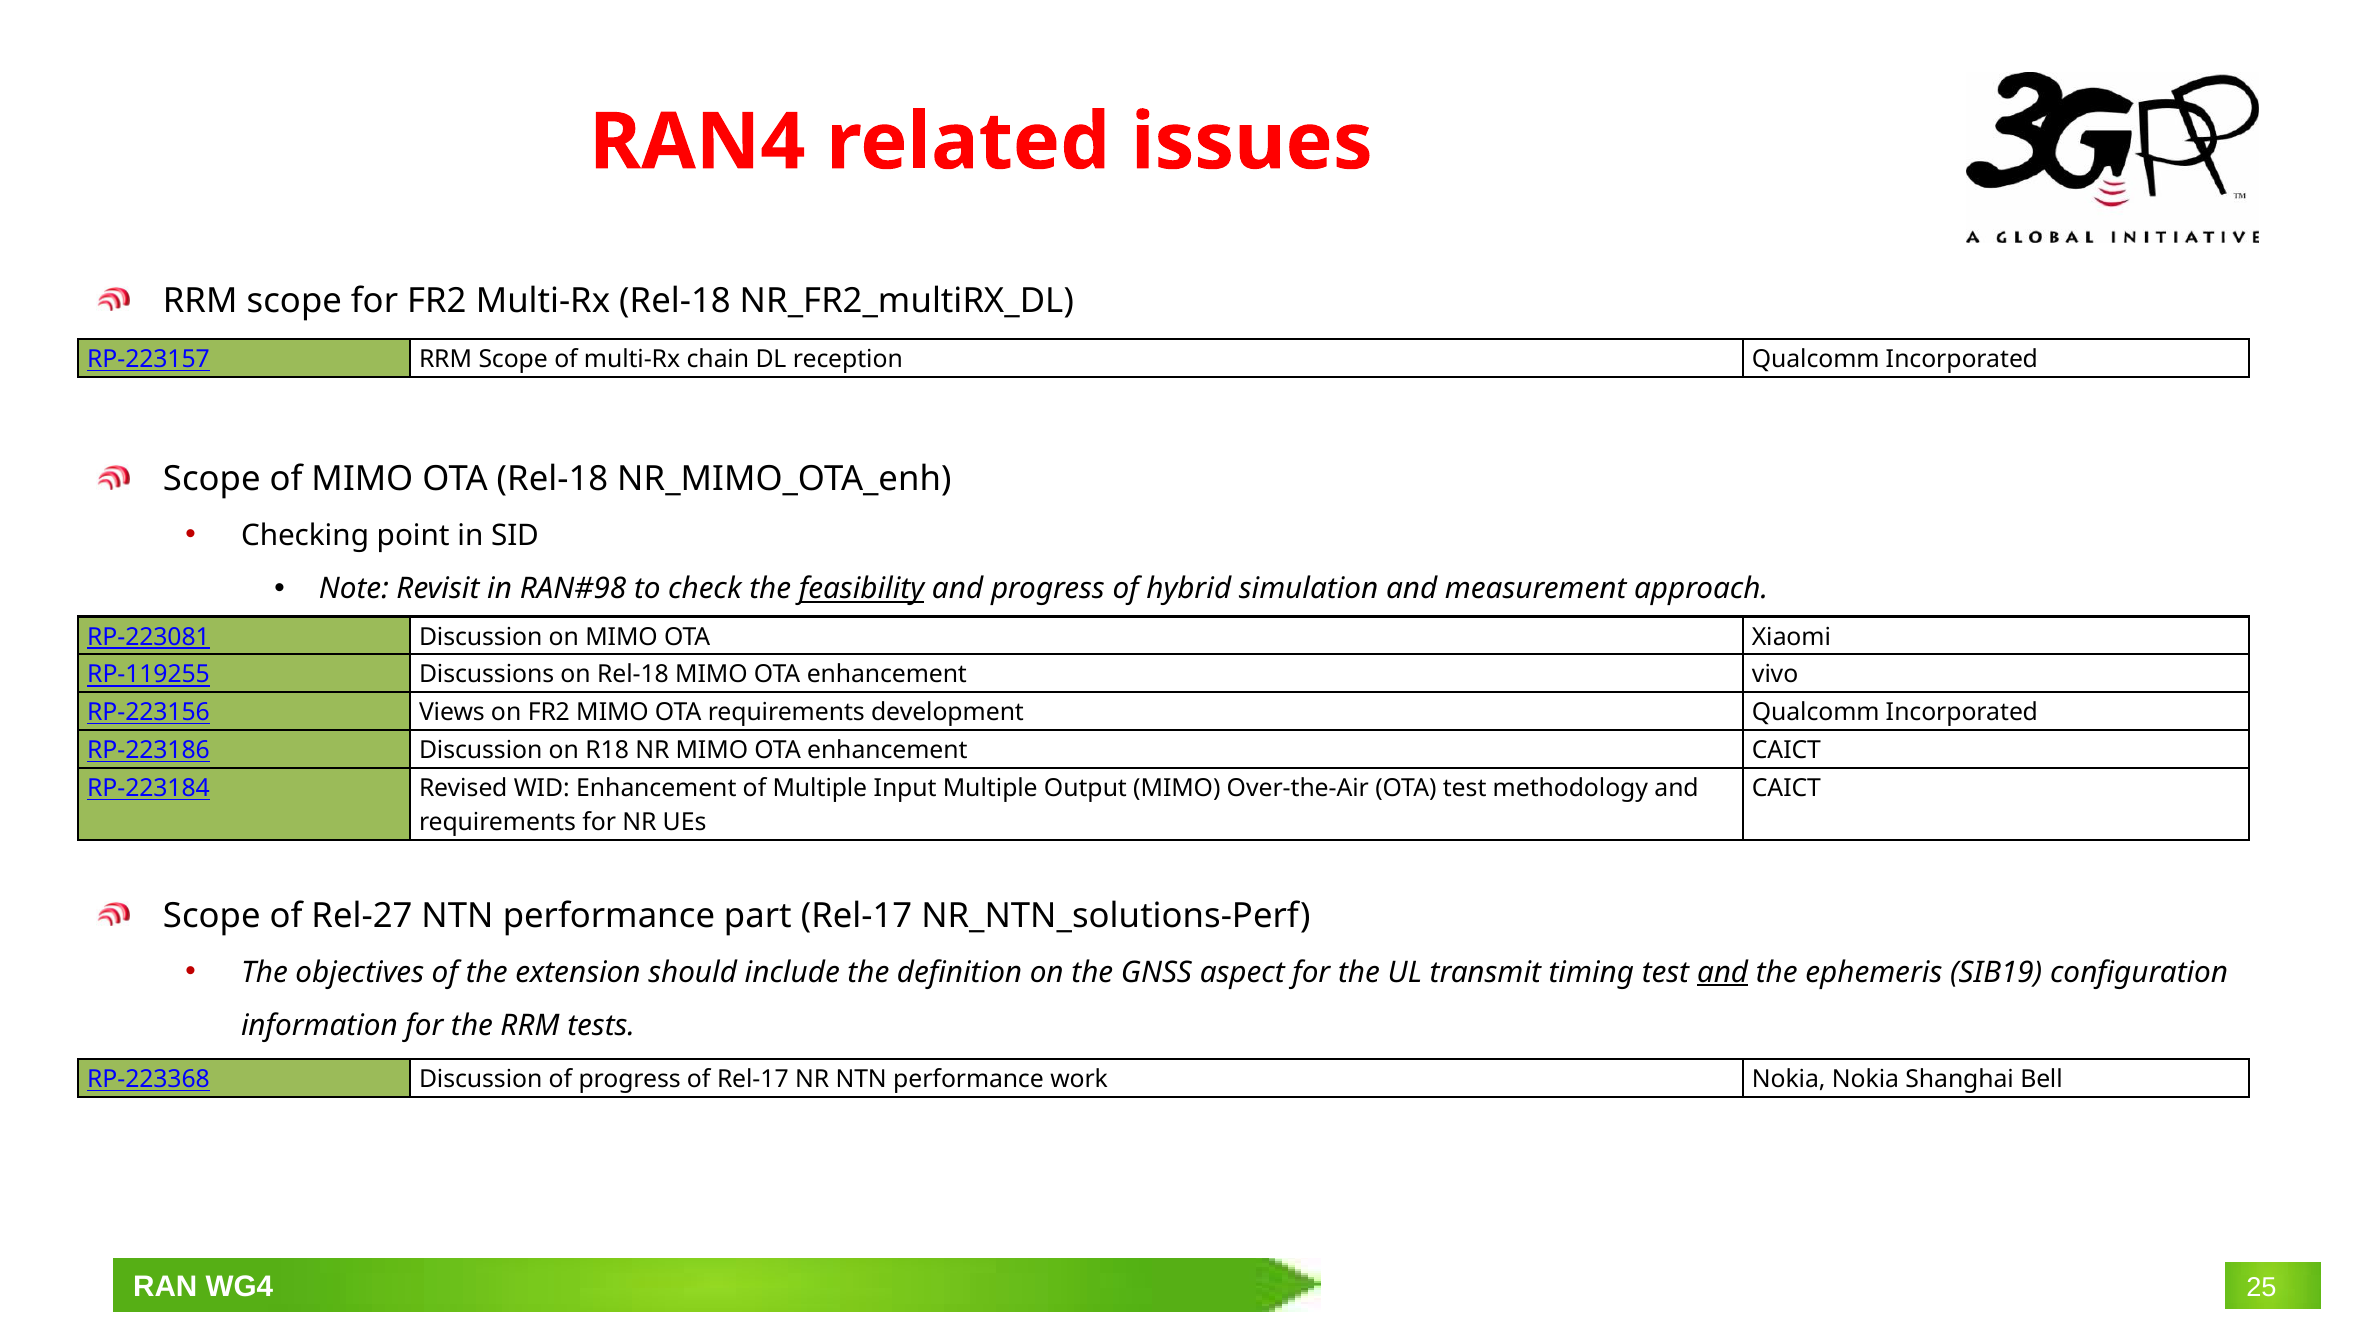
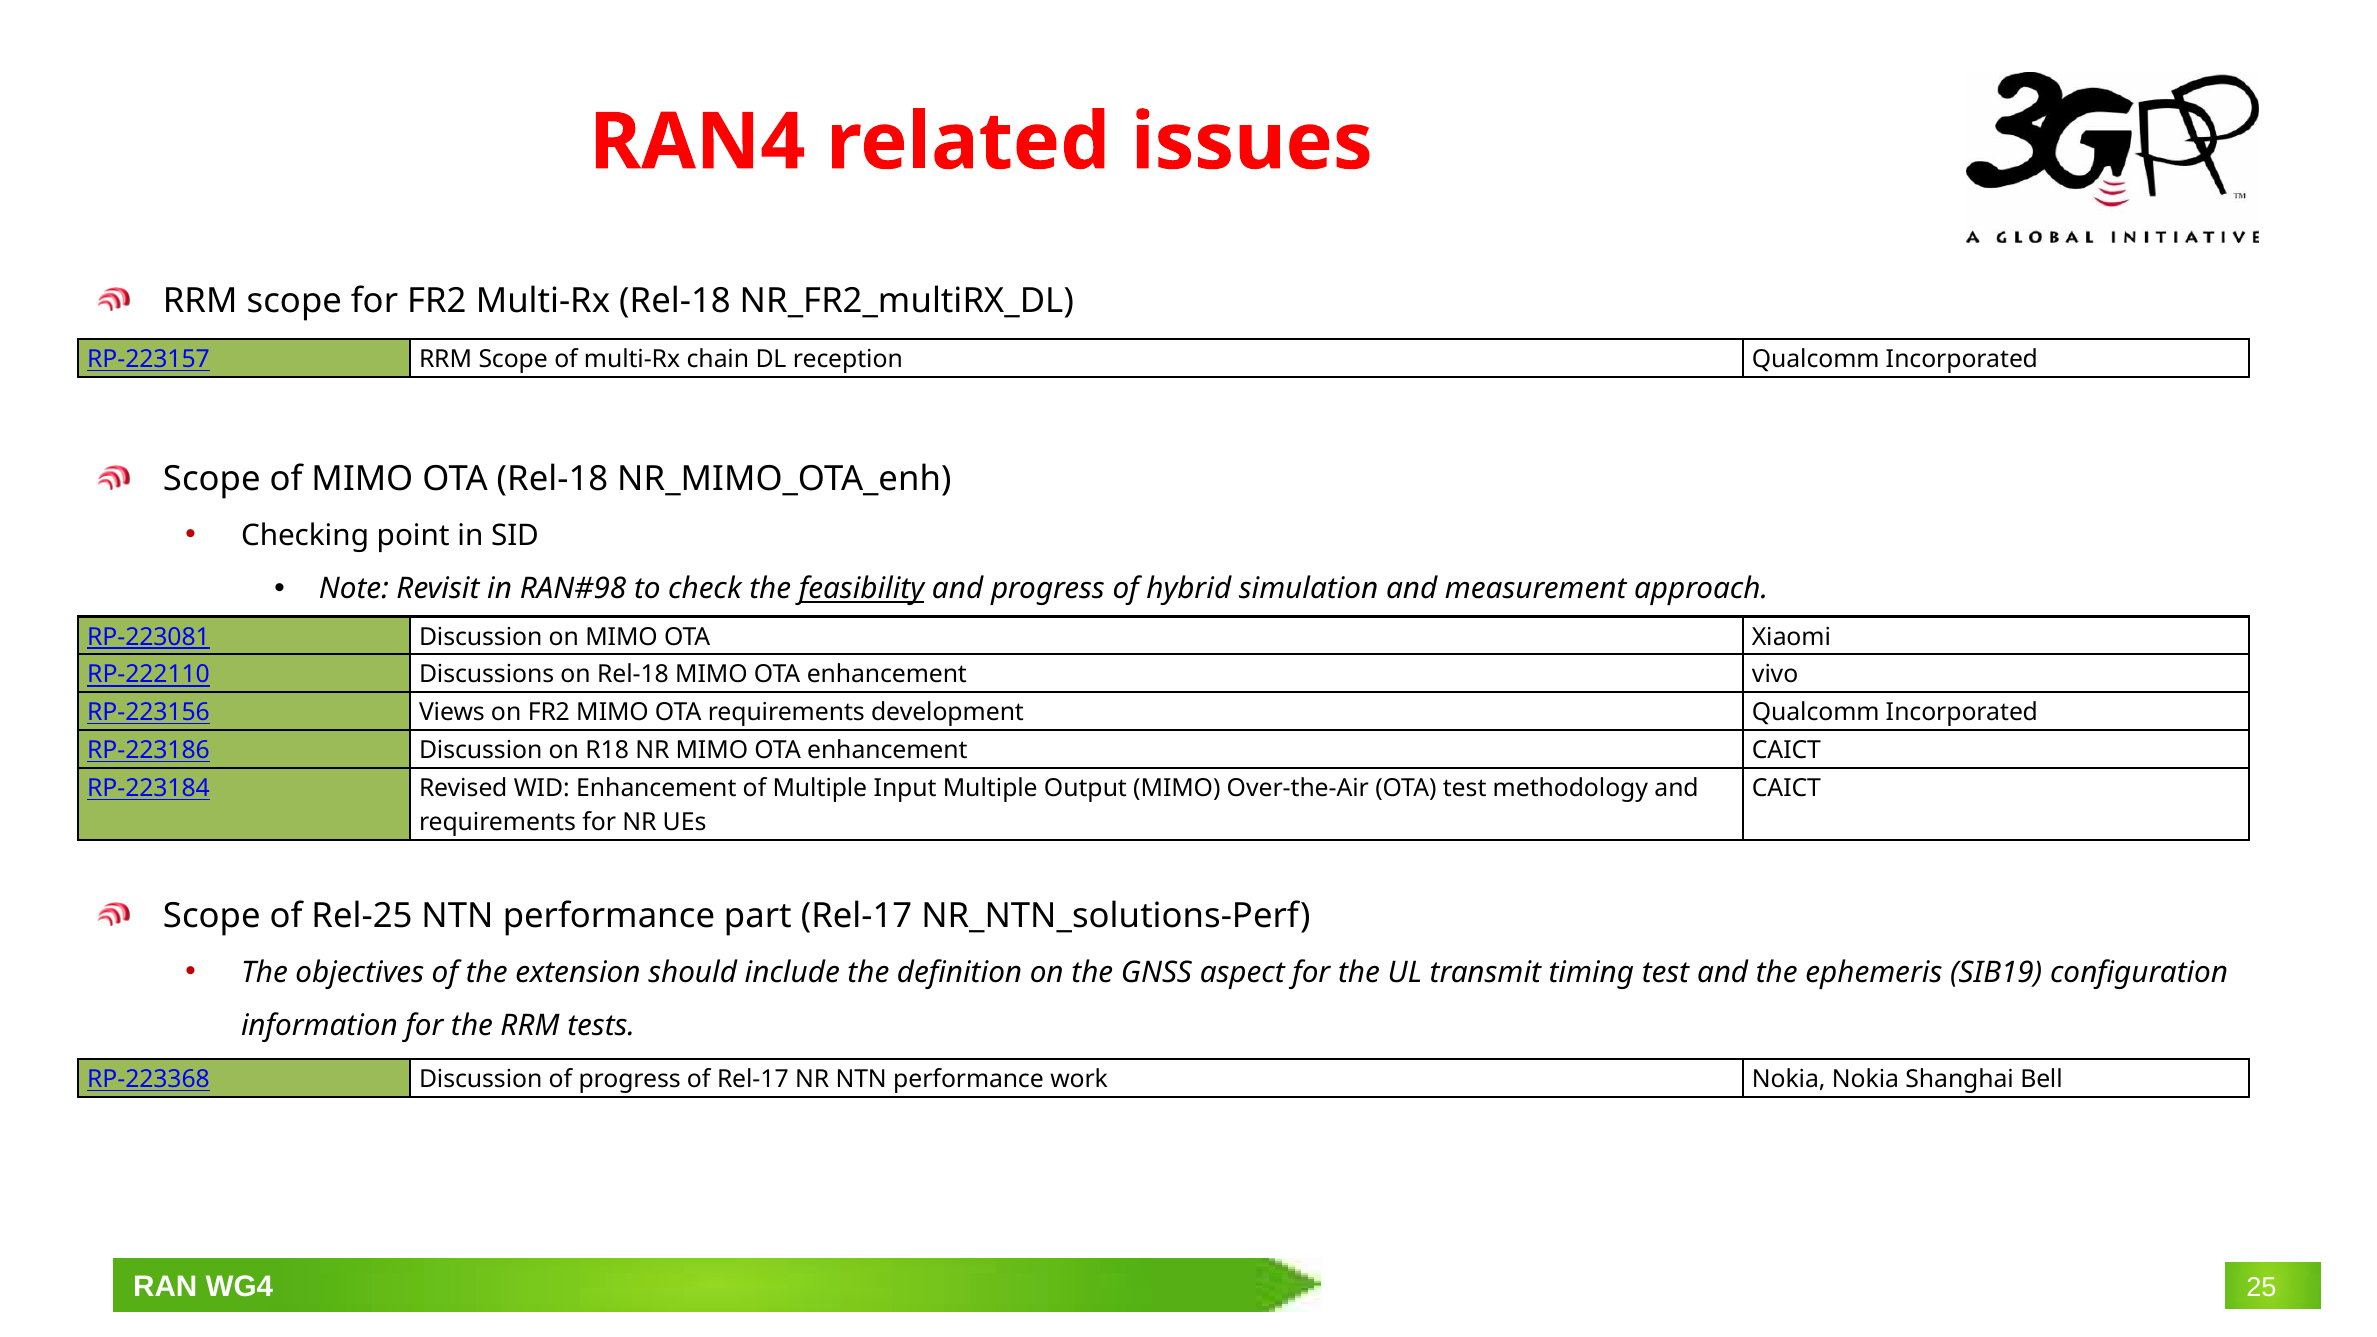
RP‑119255: RP‑119255 -> RP‑222110 (149, 675)
Rel-27: Rel-27 -> Rel-25 (362, 916)
and underline: present -> none (1723, 972)
